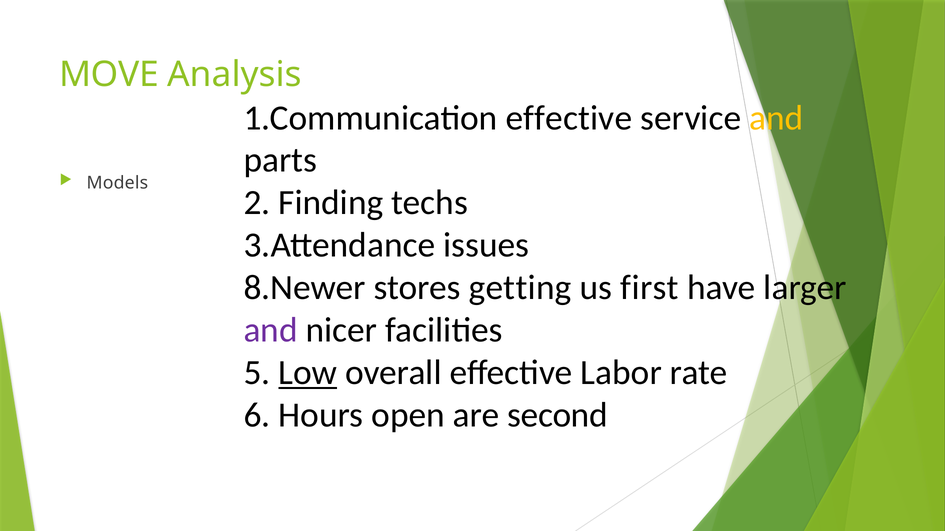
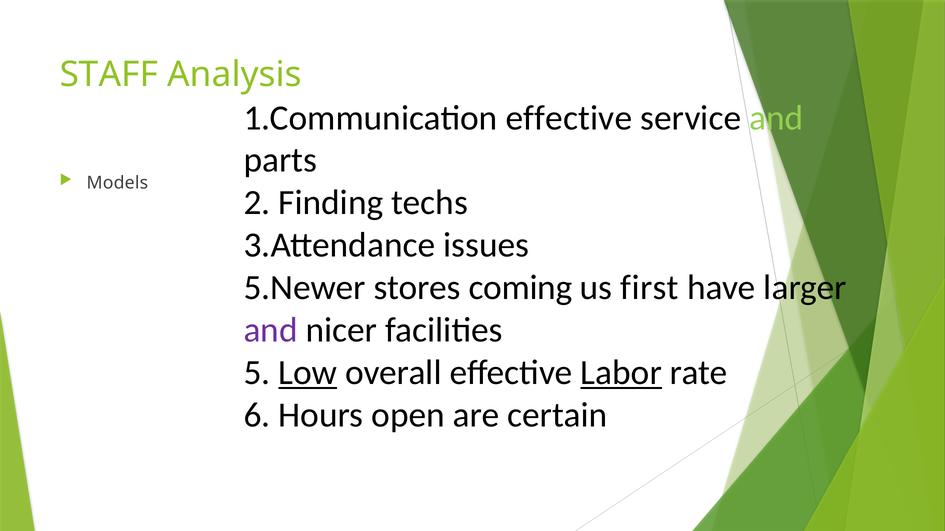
MOVE: MOVE -> STAFF (109, 75)
and colour: yellow -> light green (776, 118)
8.Newer: 8.Newer -> 5.Newer (305, 288)
getting: getting -> coming (520, 288)
Labor underline: none -> present (621, 373)
second: second -> certain (557, 416)
